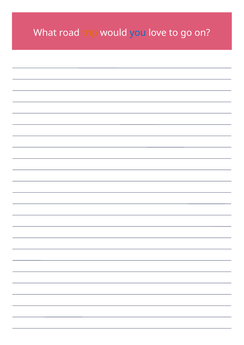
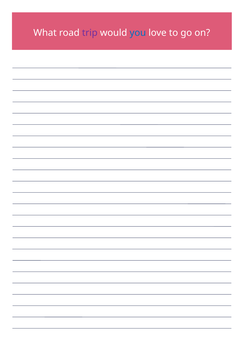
trip colour: orange -> purple (90, 33)
